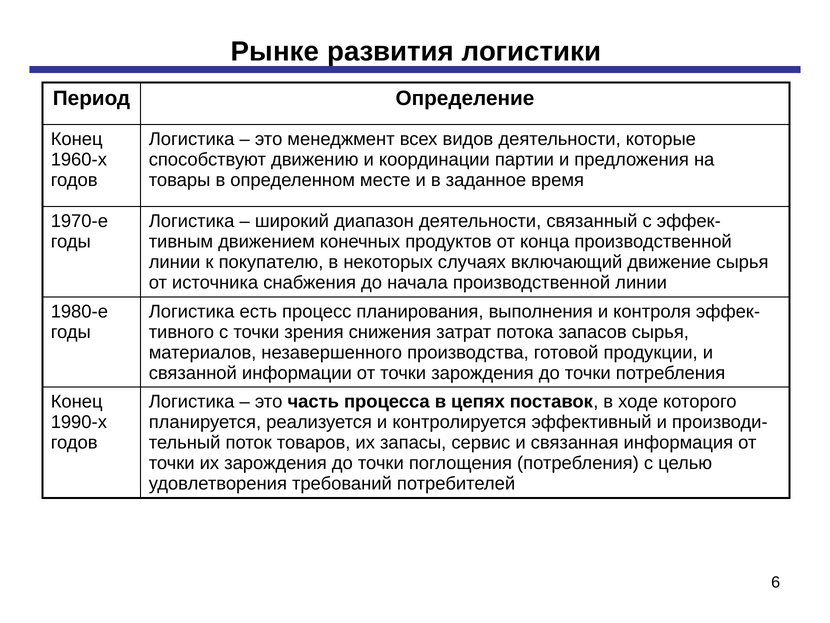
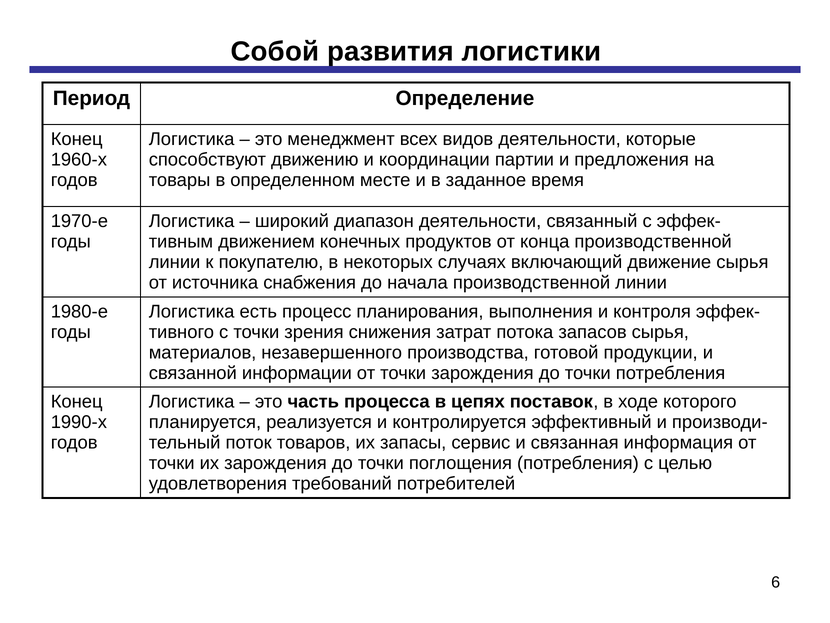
Рынке: Рынке -> Собой (275, 52)
